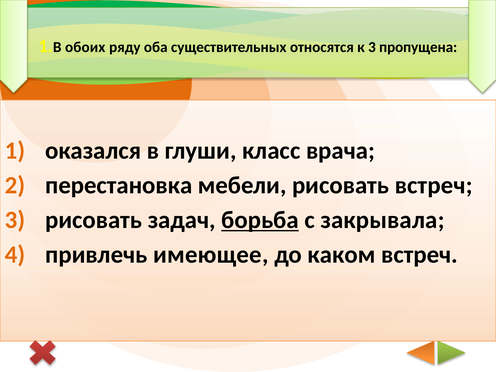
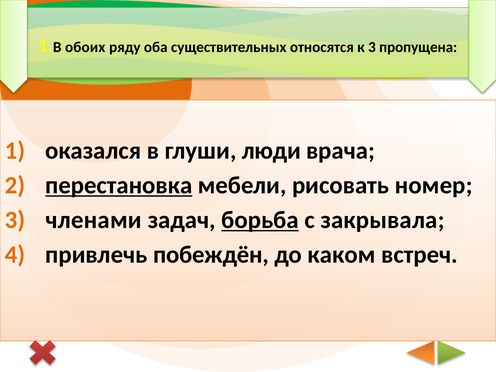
класс: класс -> люди (271, 151)
перестановка underline: none -> present (119, 185)
рисовать встреч: встреч -> номер (434, 185)
3 рисовать: рисовать -> членами (94, 220)
имеющее: имеющее -> побеждён (211, 255)
